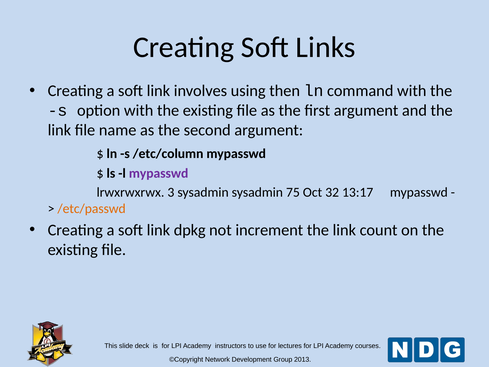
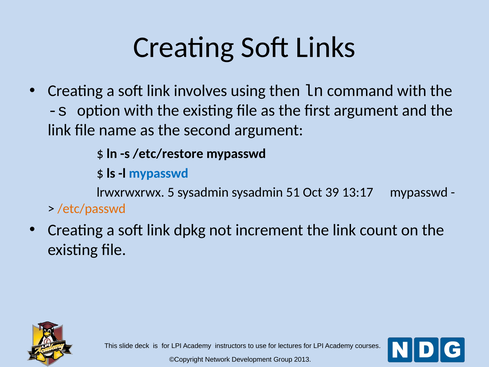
/etc/column: /etc/column -> /etc/restore (168, 154)
mypasswd colour: purple -> blue (159, 173)
3: 3 -> 5 (171, 192)
75: 75 -> 51 (293, 192)
32: 32 -> 39 (332, 192)
